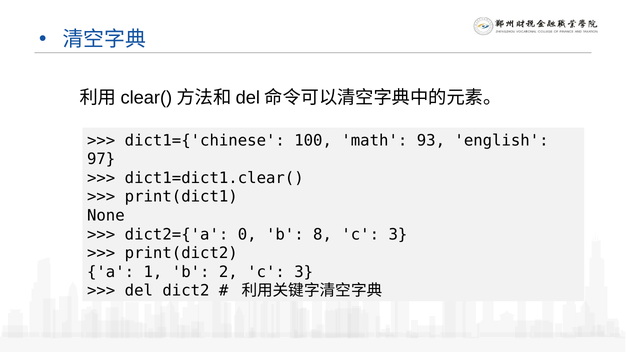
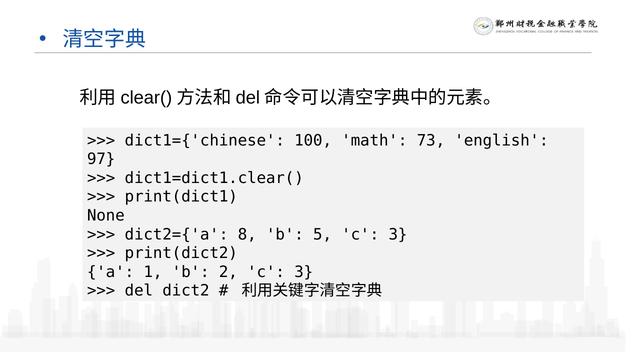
93: 93 -> 73 (431, 141)
0: 0 -> 8 (247, 234)
8: 8 -> 5 (323, 234)
